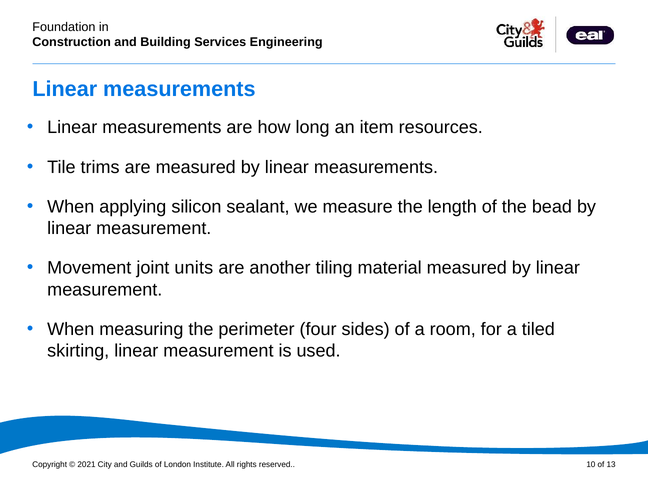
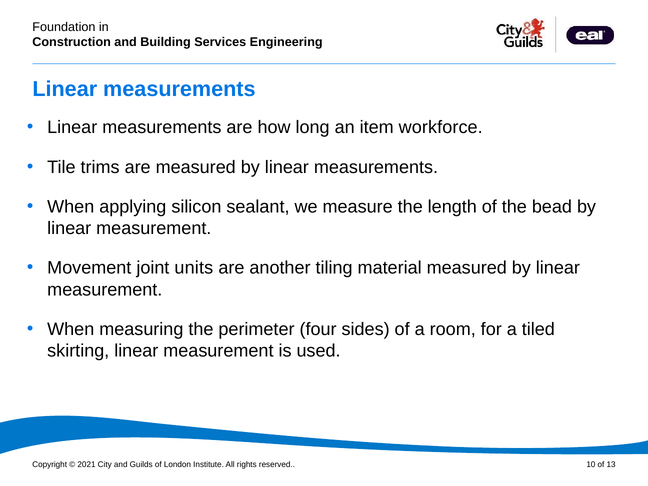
resources: resources -> workforce (441, 127)
